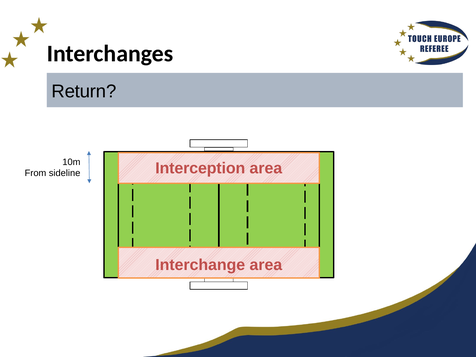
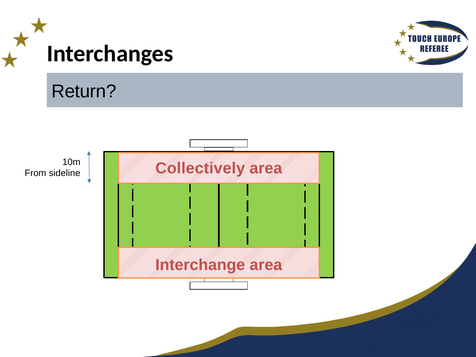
Interception: Interception -> Collectively (200, 168)
